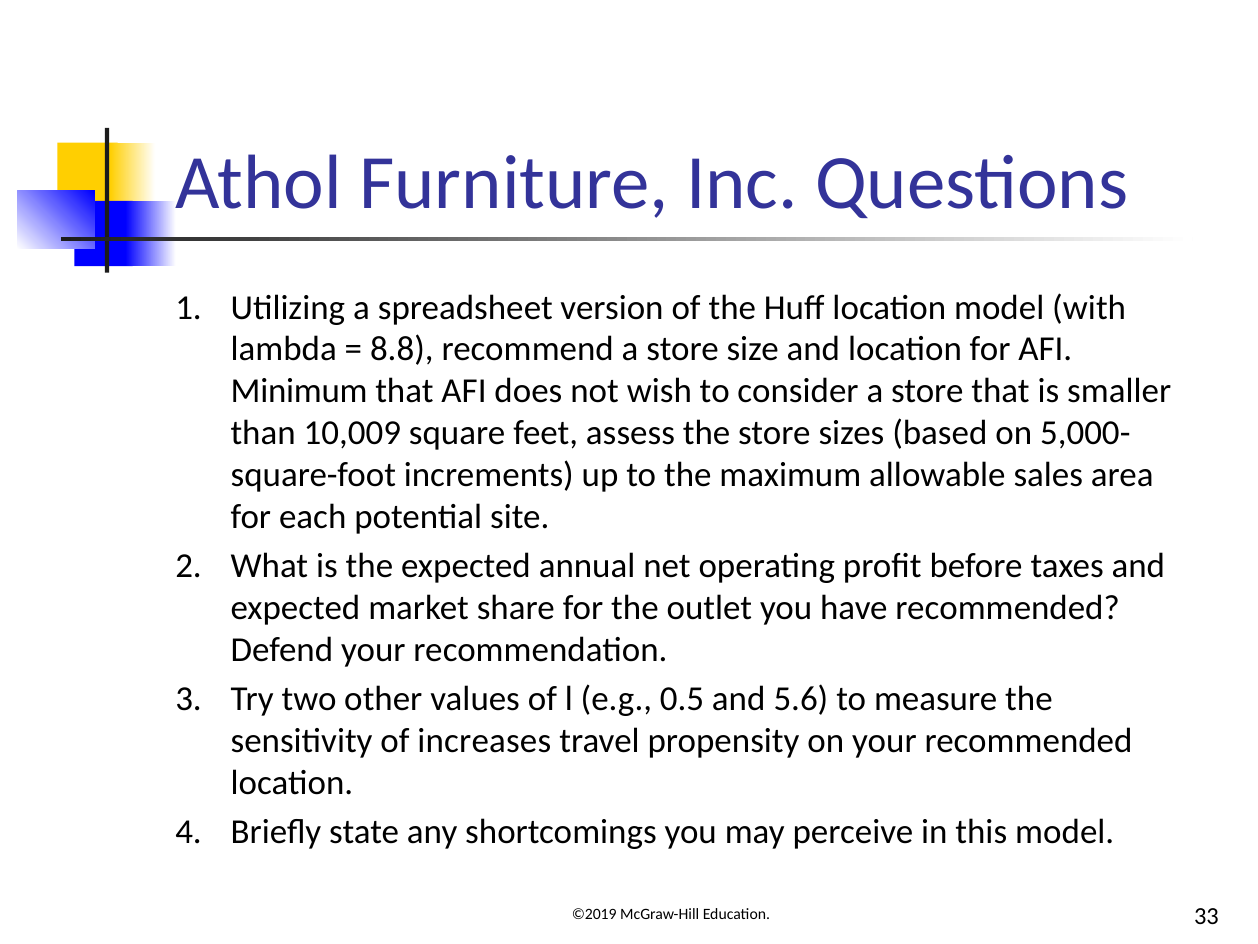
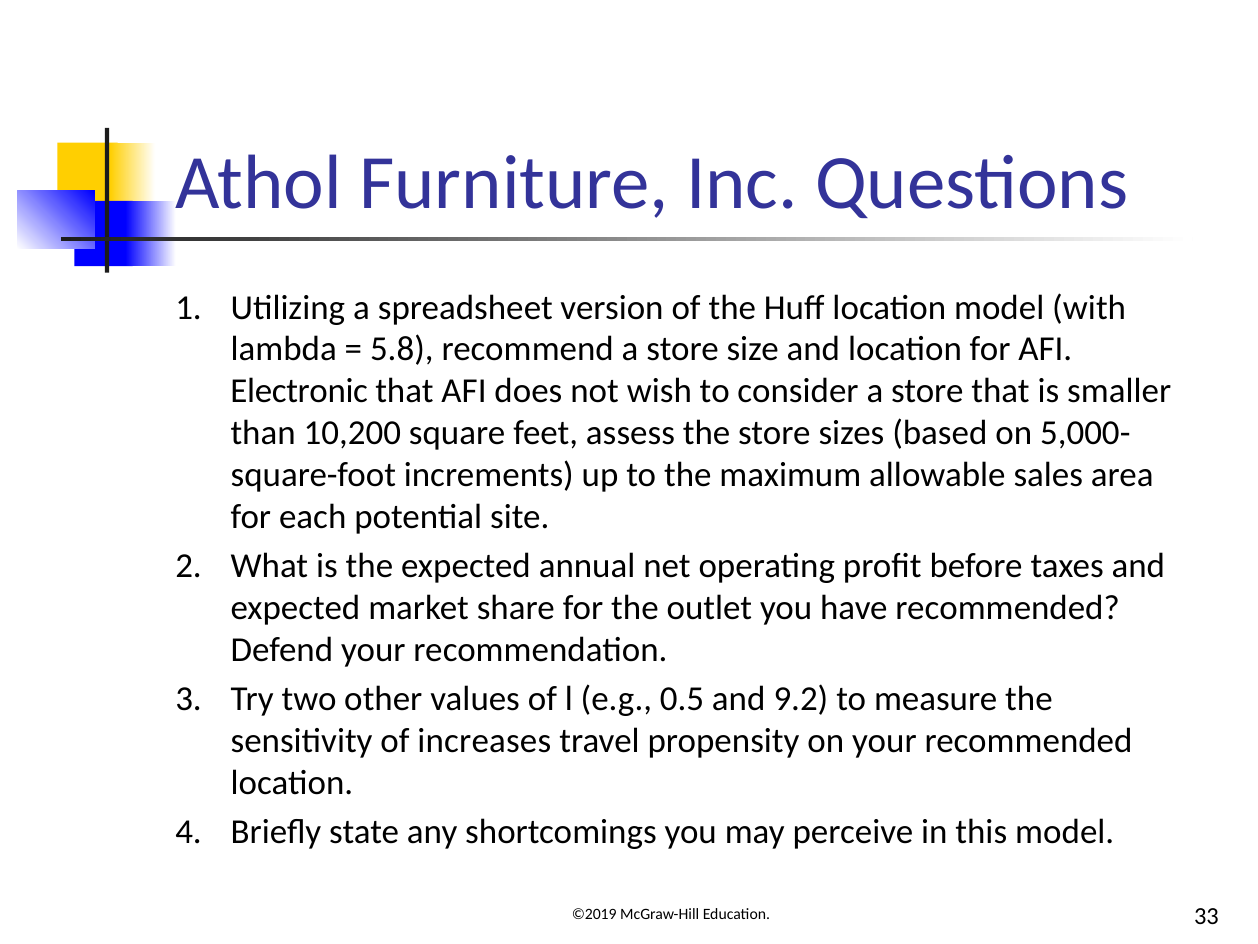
8.8: 8.8 -> 5.8 (402, 349)
Minimum: Minimum -> Electronic (299, 391)
10,009: 10,009 -> 10,200 (352, 433)
5.6: 5.6 -> 9.2 (801, 699)
